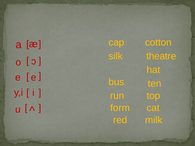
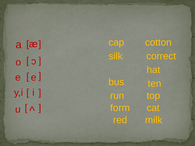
theatre: theatre -> correct (161, 56)
